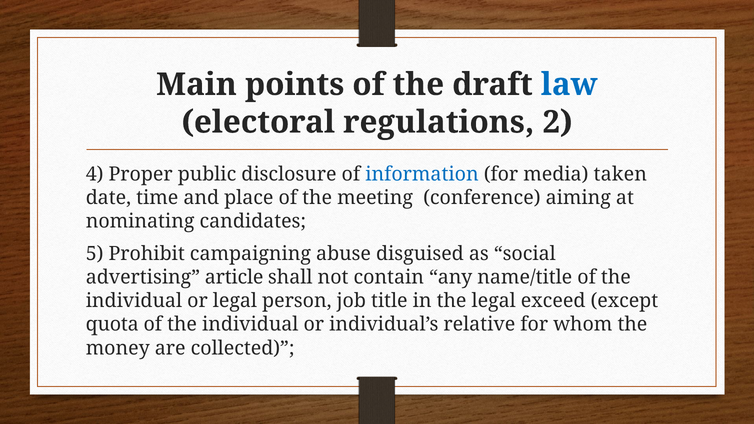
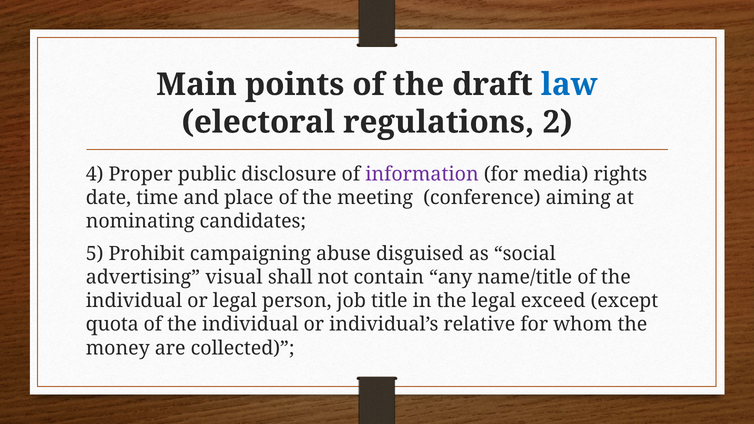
information colour: blue -> purple (422, 174)
taken: taken -> rights (620, 174)
article: article -> visual (234, 277)
